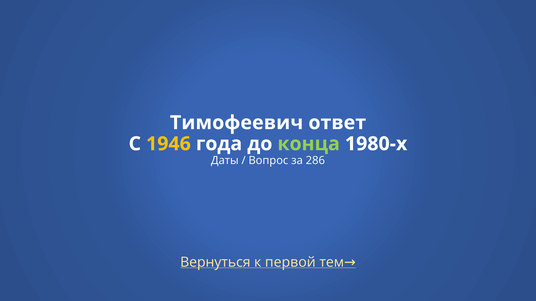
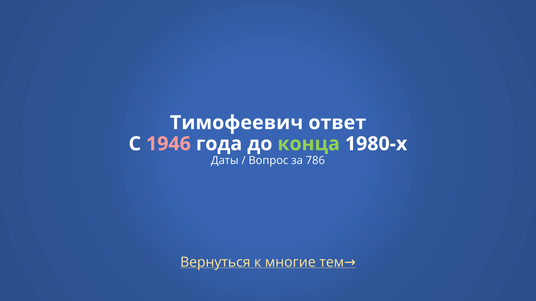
1946 colour: yellow -> pink (168, 144)
286: 286 -> 786 (315, 161)
первой: первой -> многие (290, 263)
